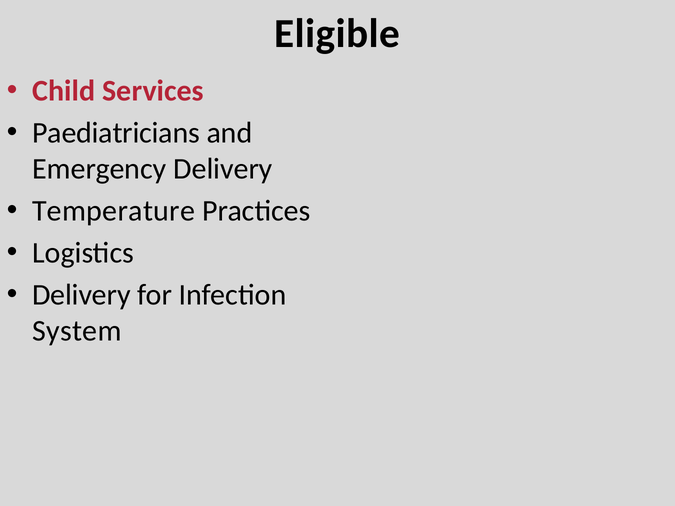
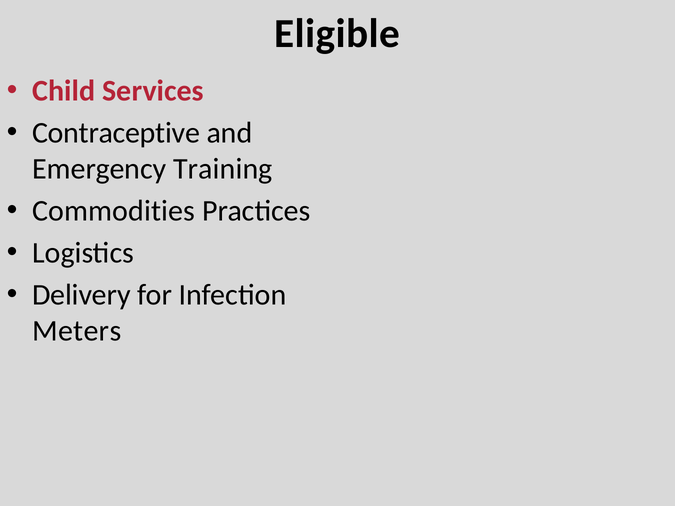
Paediatricians: Paediatricians -> Contraceptive (116, 133)
Emergency Delivery: Delivery -> Training (223, 169)
Temperature: Temperature -> Commodities (114, 211)
System: System -> Meters (77, 331)
